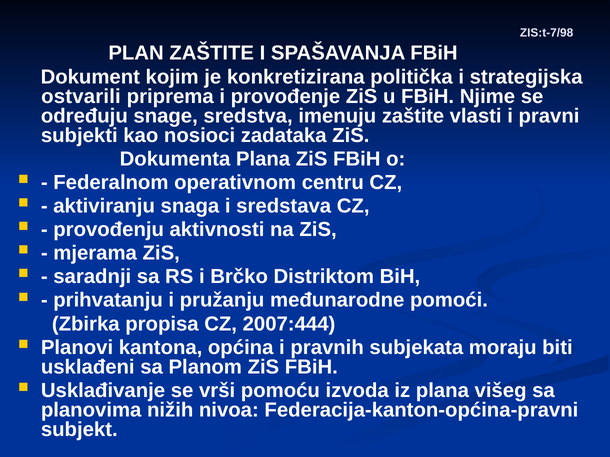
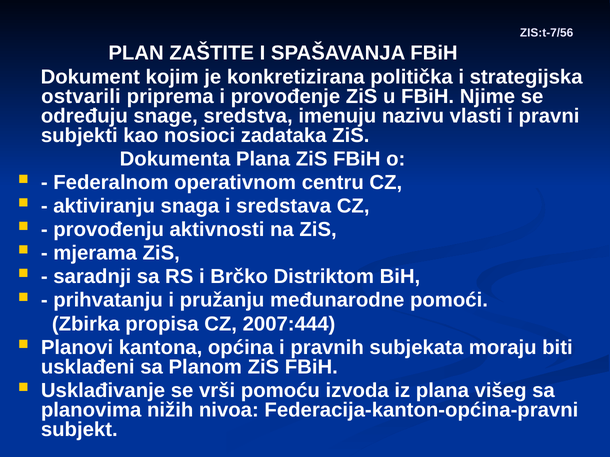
ZIS:t-7/98: ZIS:t-7/98 -> ZIS:t-7/56 (547, 33)
imenuju zaštite: zaštite -> nazivu (413, 116)
